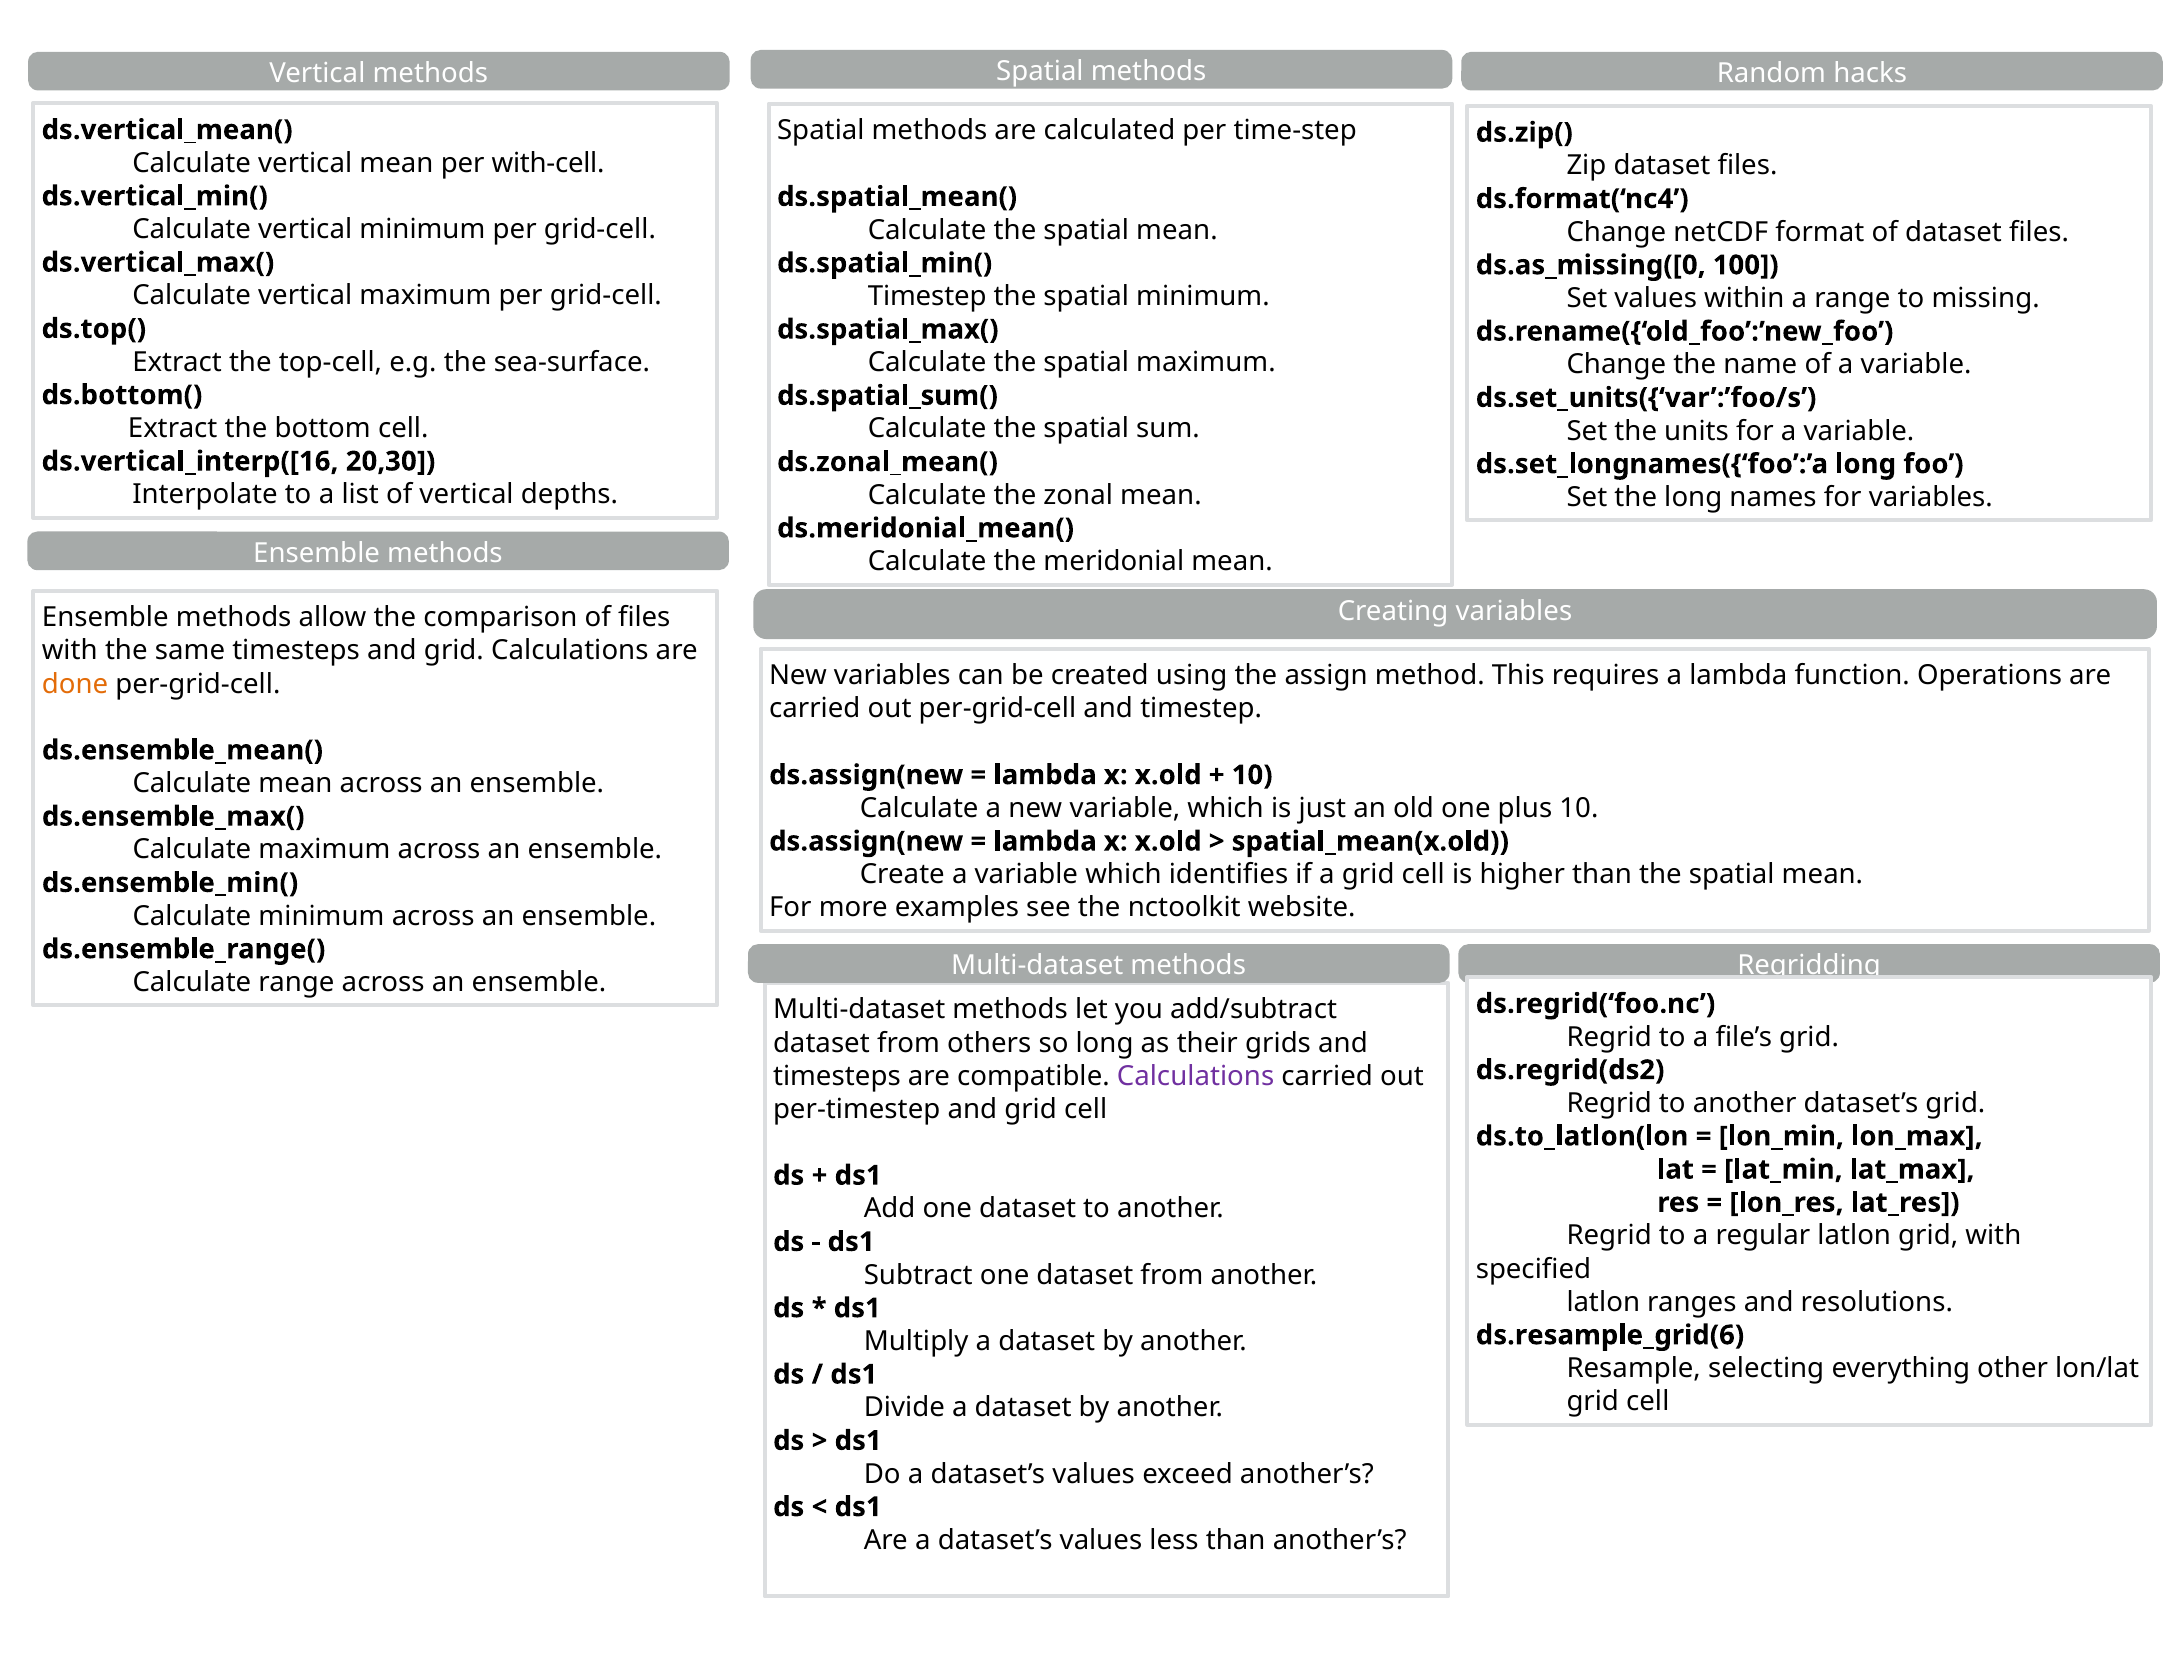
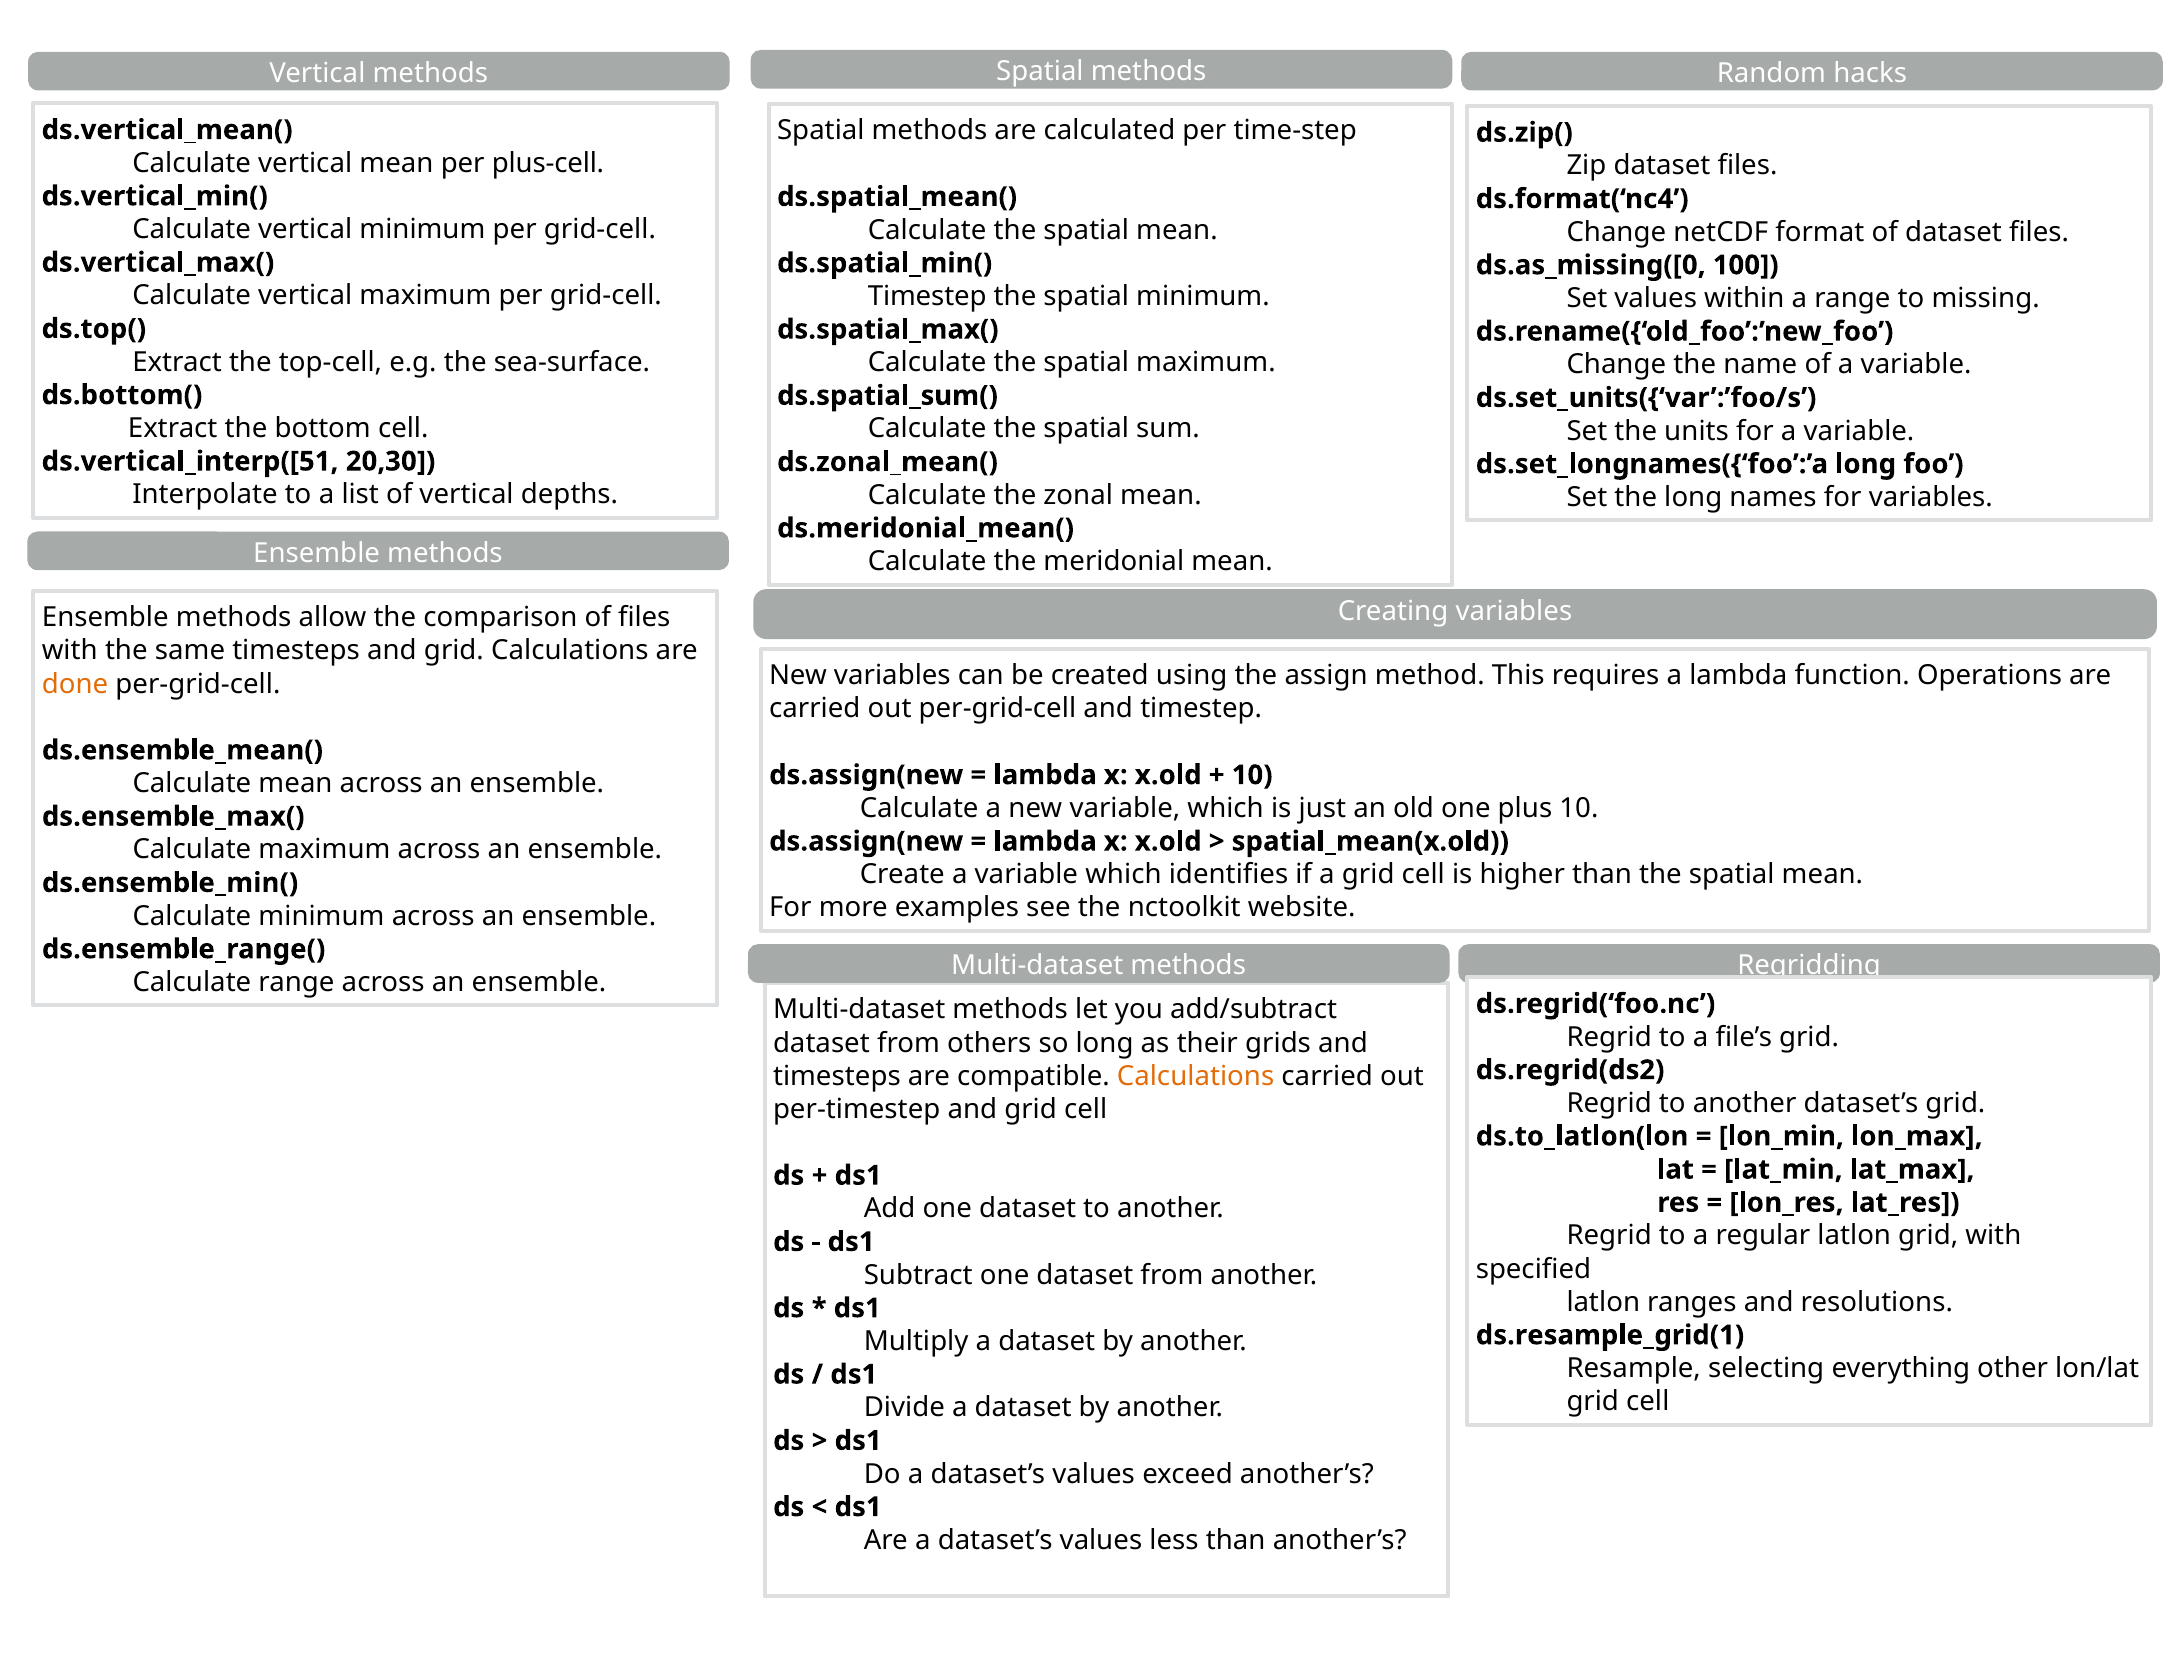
with-cell: with-cell -> plus-cell (548, 163)
ds.vertical_interp([16: ds.vertical_interp([16 -> ds.vertical_interp([51 (190, 461)
Calculations colour: purple -> orange (1196, 1076)
ds.resample_grid(6: ds.resample_grid(6 -> ds.resample_grid(1 (1610, 1335)
